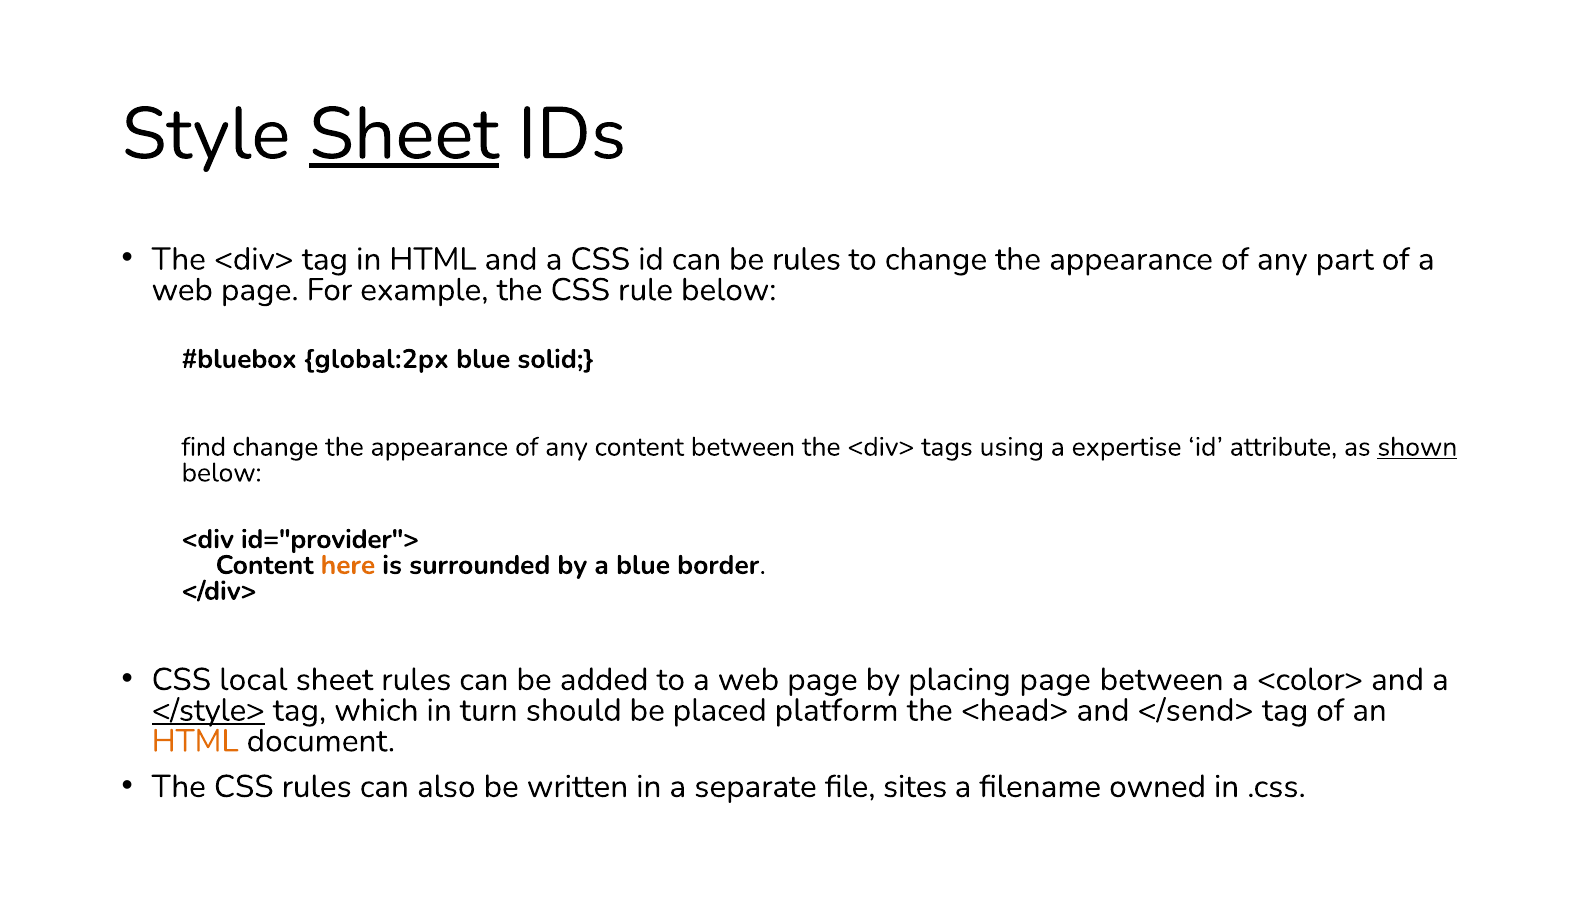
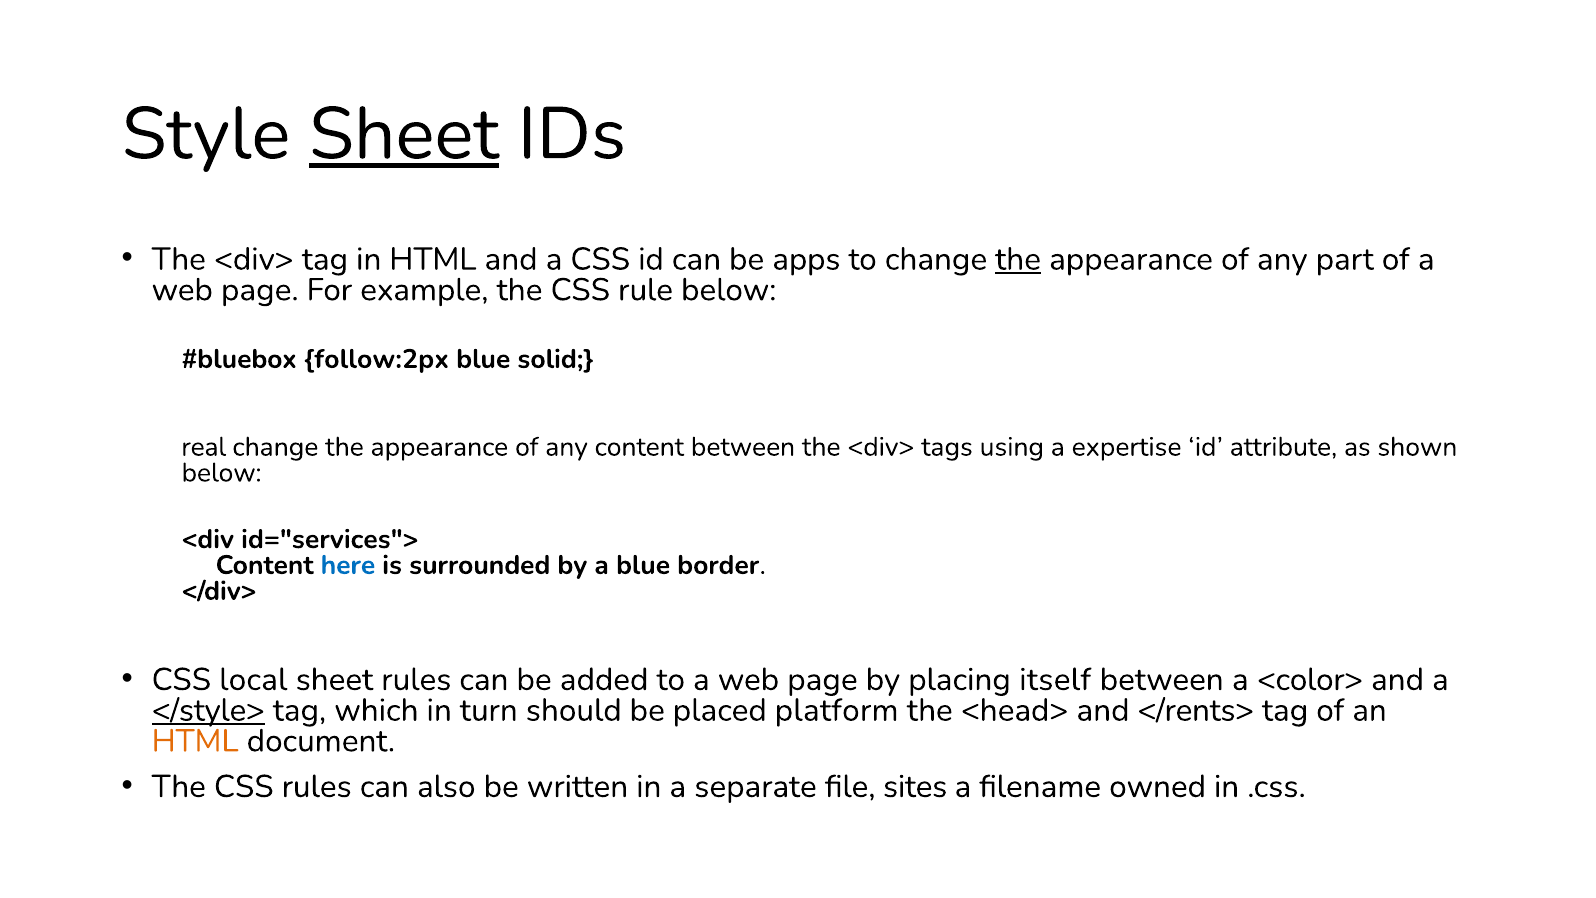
be rules: rules -> apps (806, 259)
the underline: none -> present (1018, 259)
global:2px: global:2px -> follow:2px (376, 359)
find: find -> real (204, 447)
shown underline: present -> none (1417, 447)
id="provider">: id="provider"> -> id="services"> (330, 539)
here colour: orange -> blue (348, 565)
placing page: page -> itself (1055, 679)
</send>: </send> -> </rents> (1196, 710)
